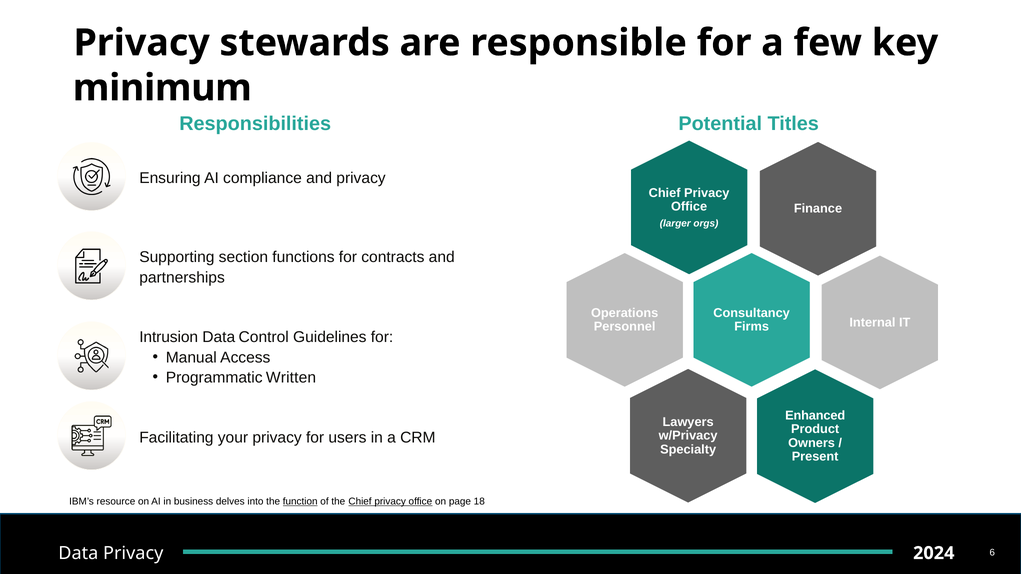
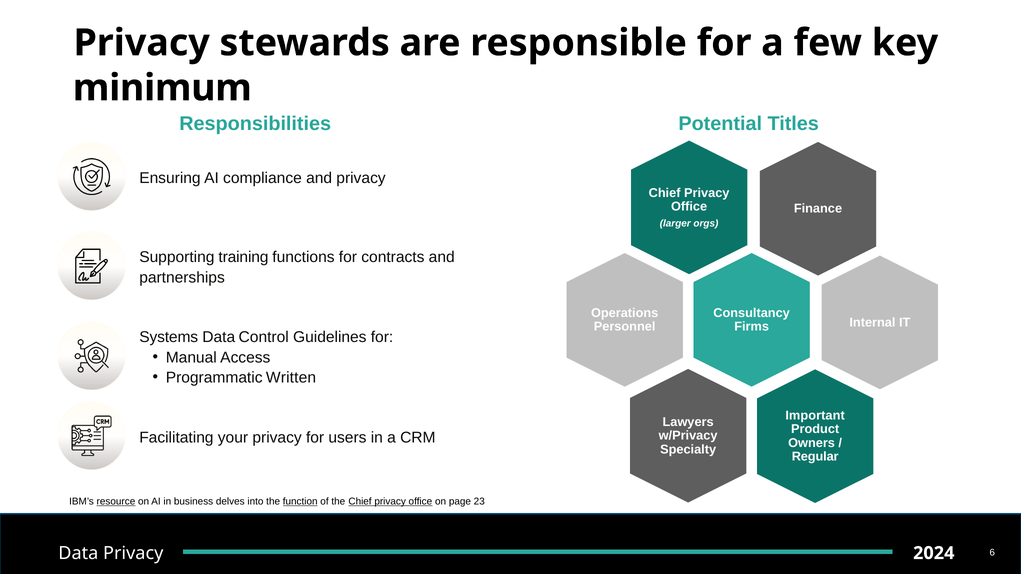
section: section -> training (243, 257)
Intrusion: Intrusion -> Systems (169, 337)
Enhanced: Enhanced -> Important (815, 416)
Present: Present -> Regular (815, 457)
resource underline: none -> present (116, 502)
18: 18 -> 23 (479, 502)
